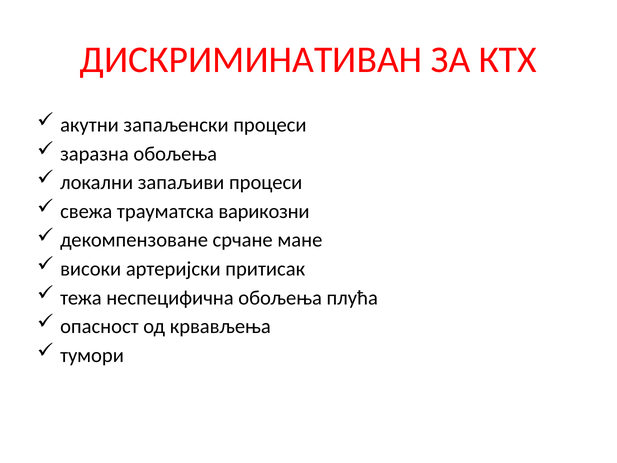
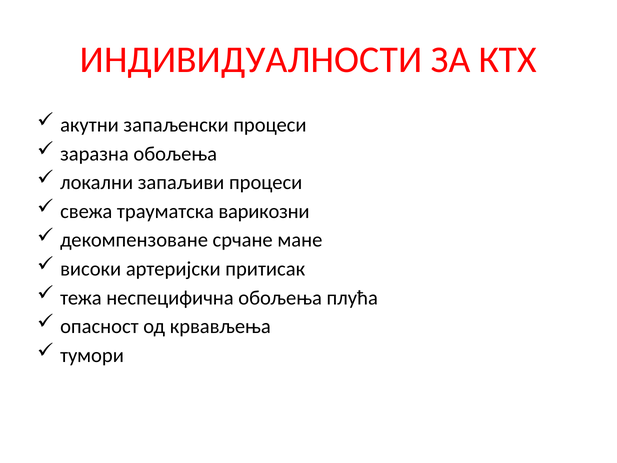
ДИСКРИМИНАТИВАН: ДИСКРИМИНАТИВАН -> ИНДИВИДУАЛНОСТИ (251, 60)
